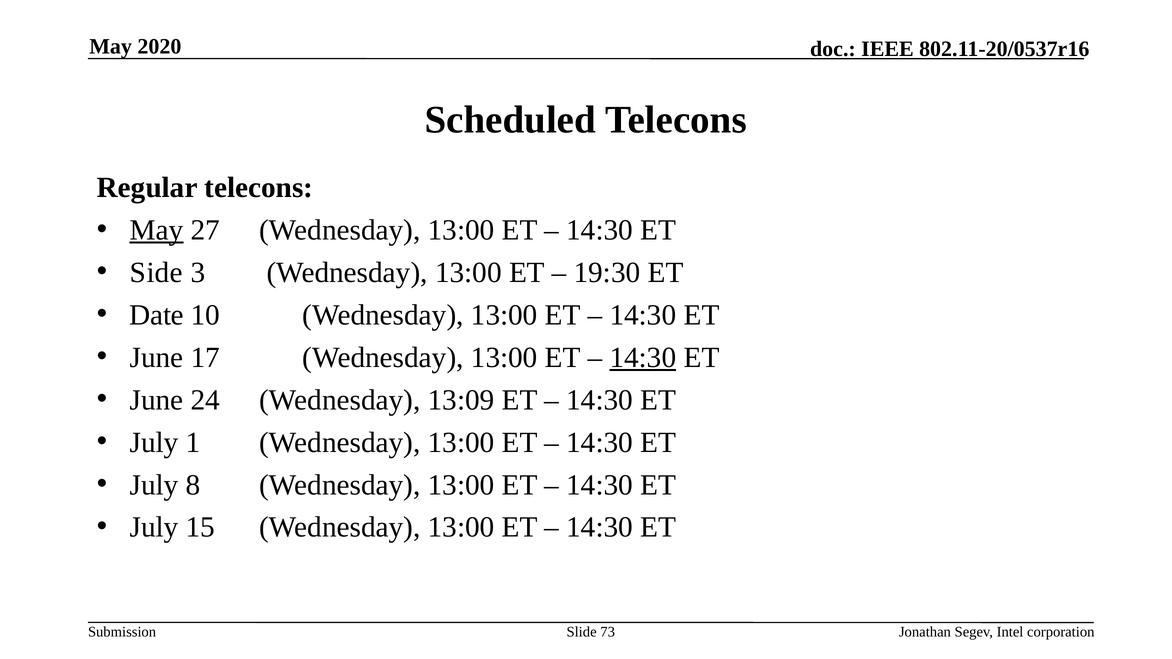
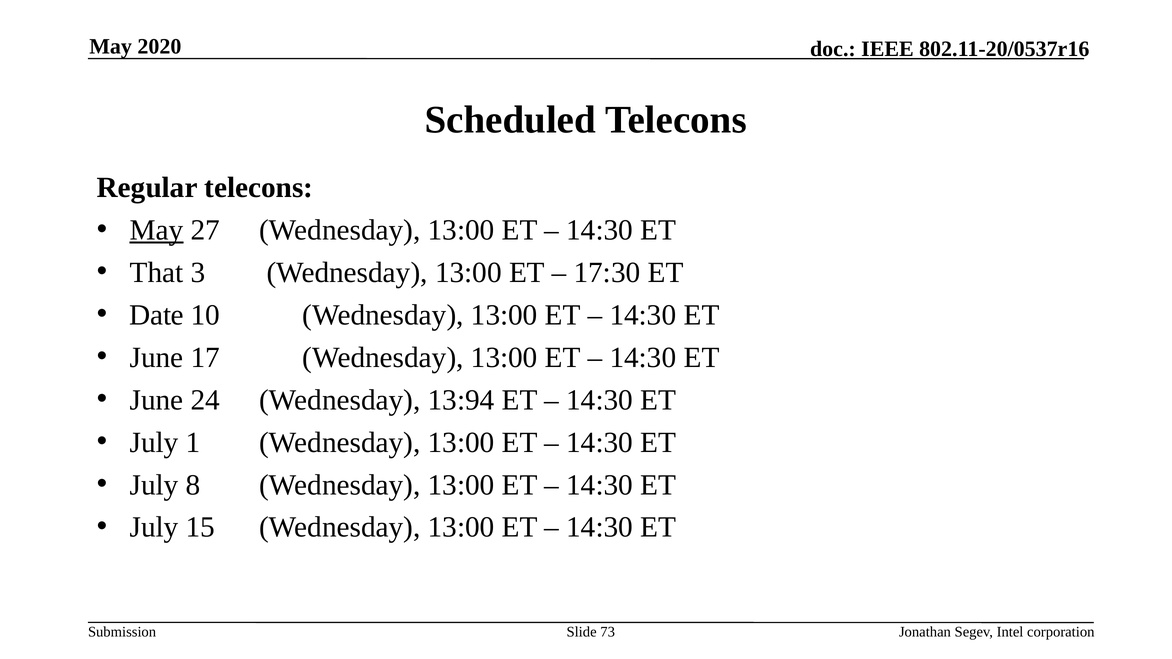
Side: Side -> That (157, 273)
19:30: 19:30 -> 17:30 (607, 273)
14:30 underline: present -> none (643, 358)
13:09: 13:09 -> 13:94 (461, 400)
